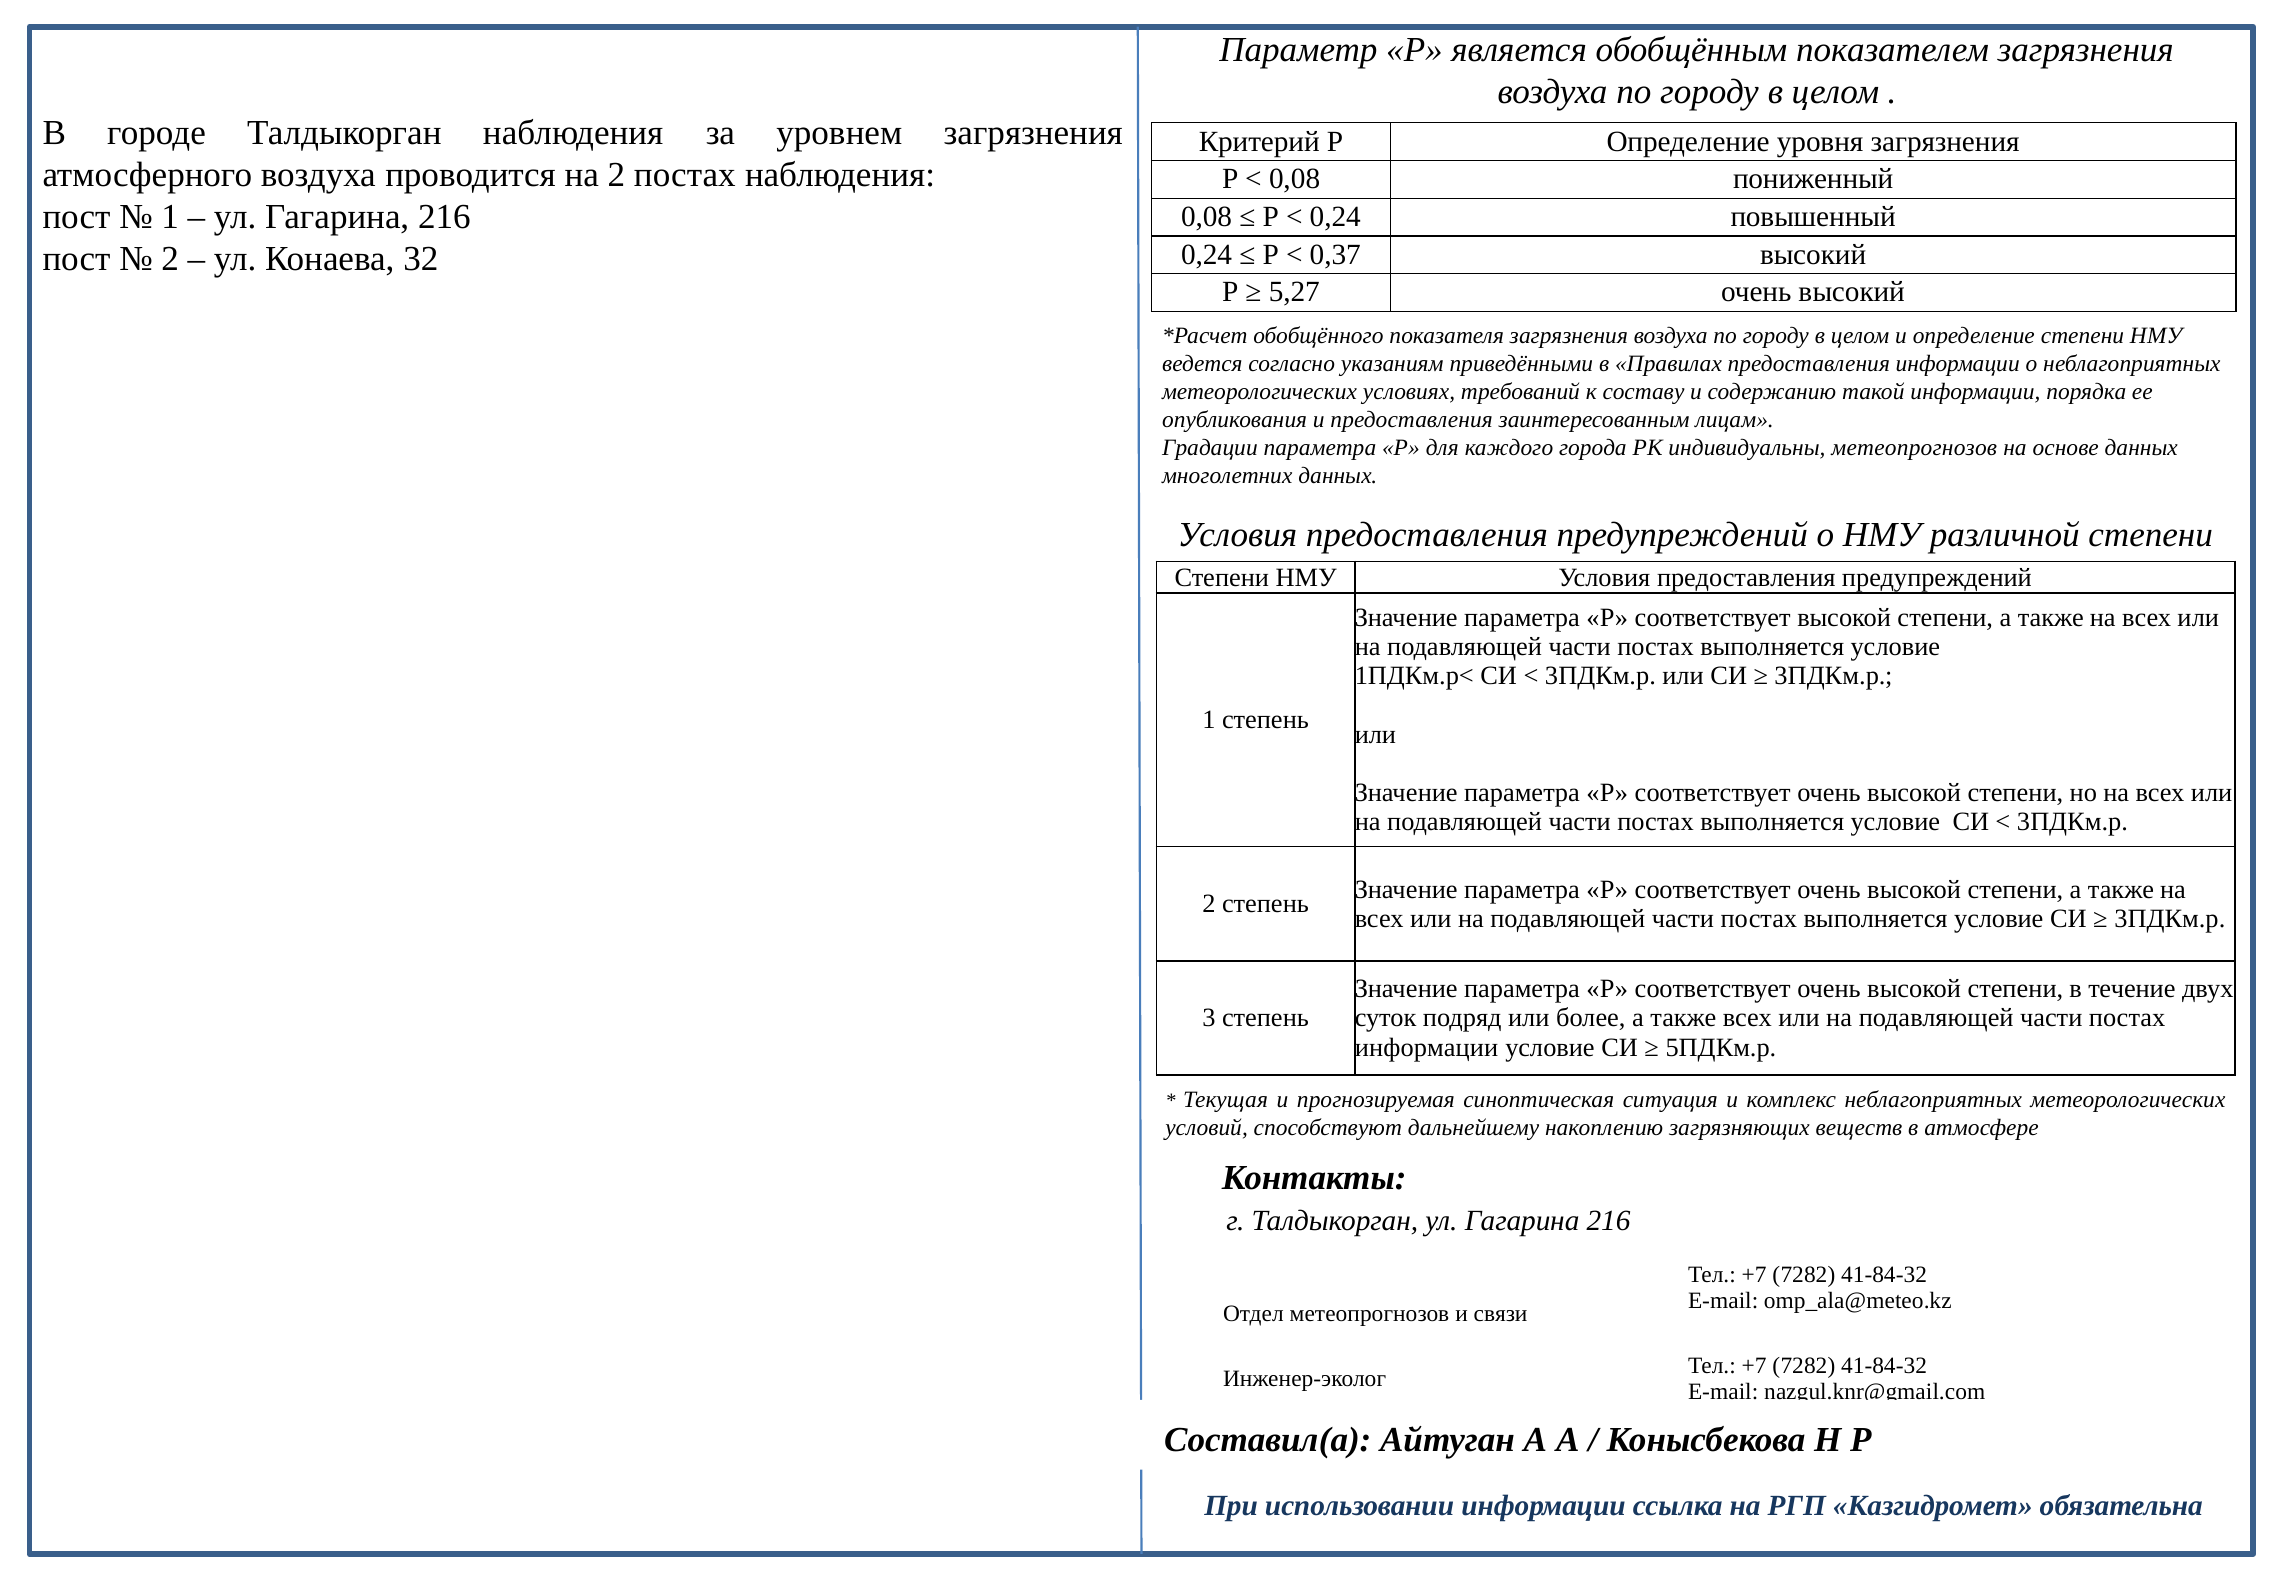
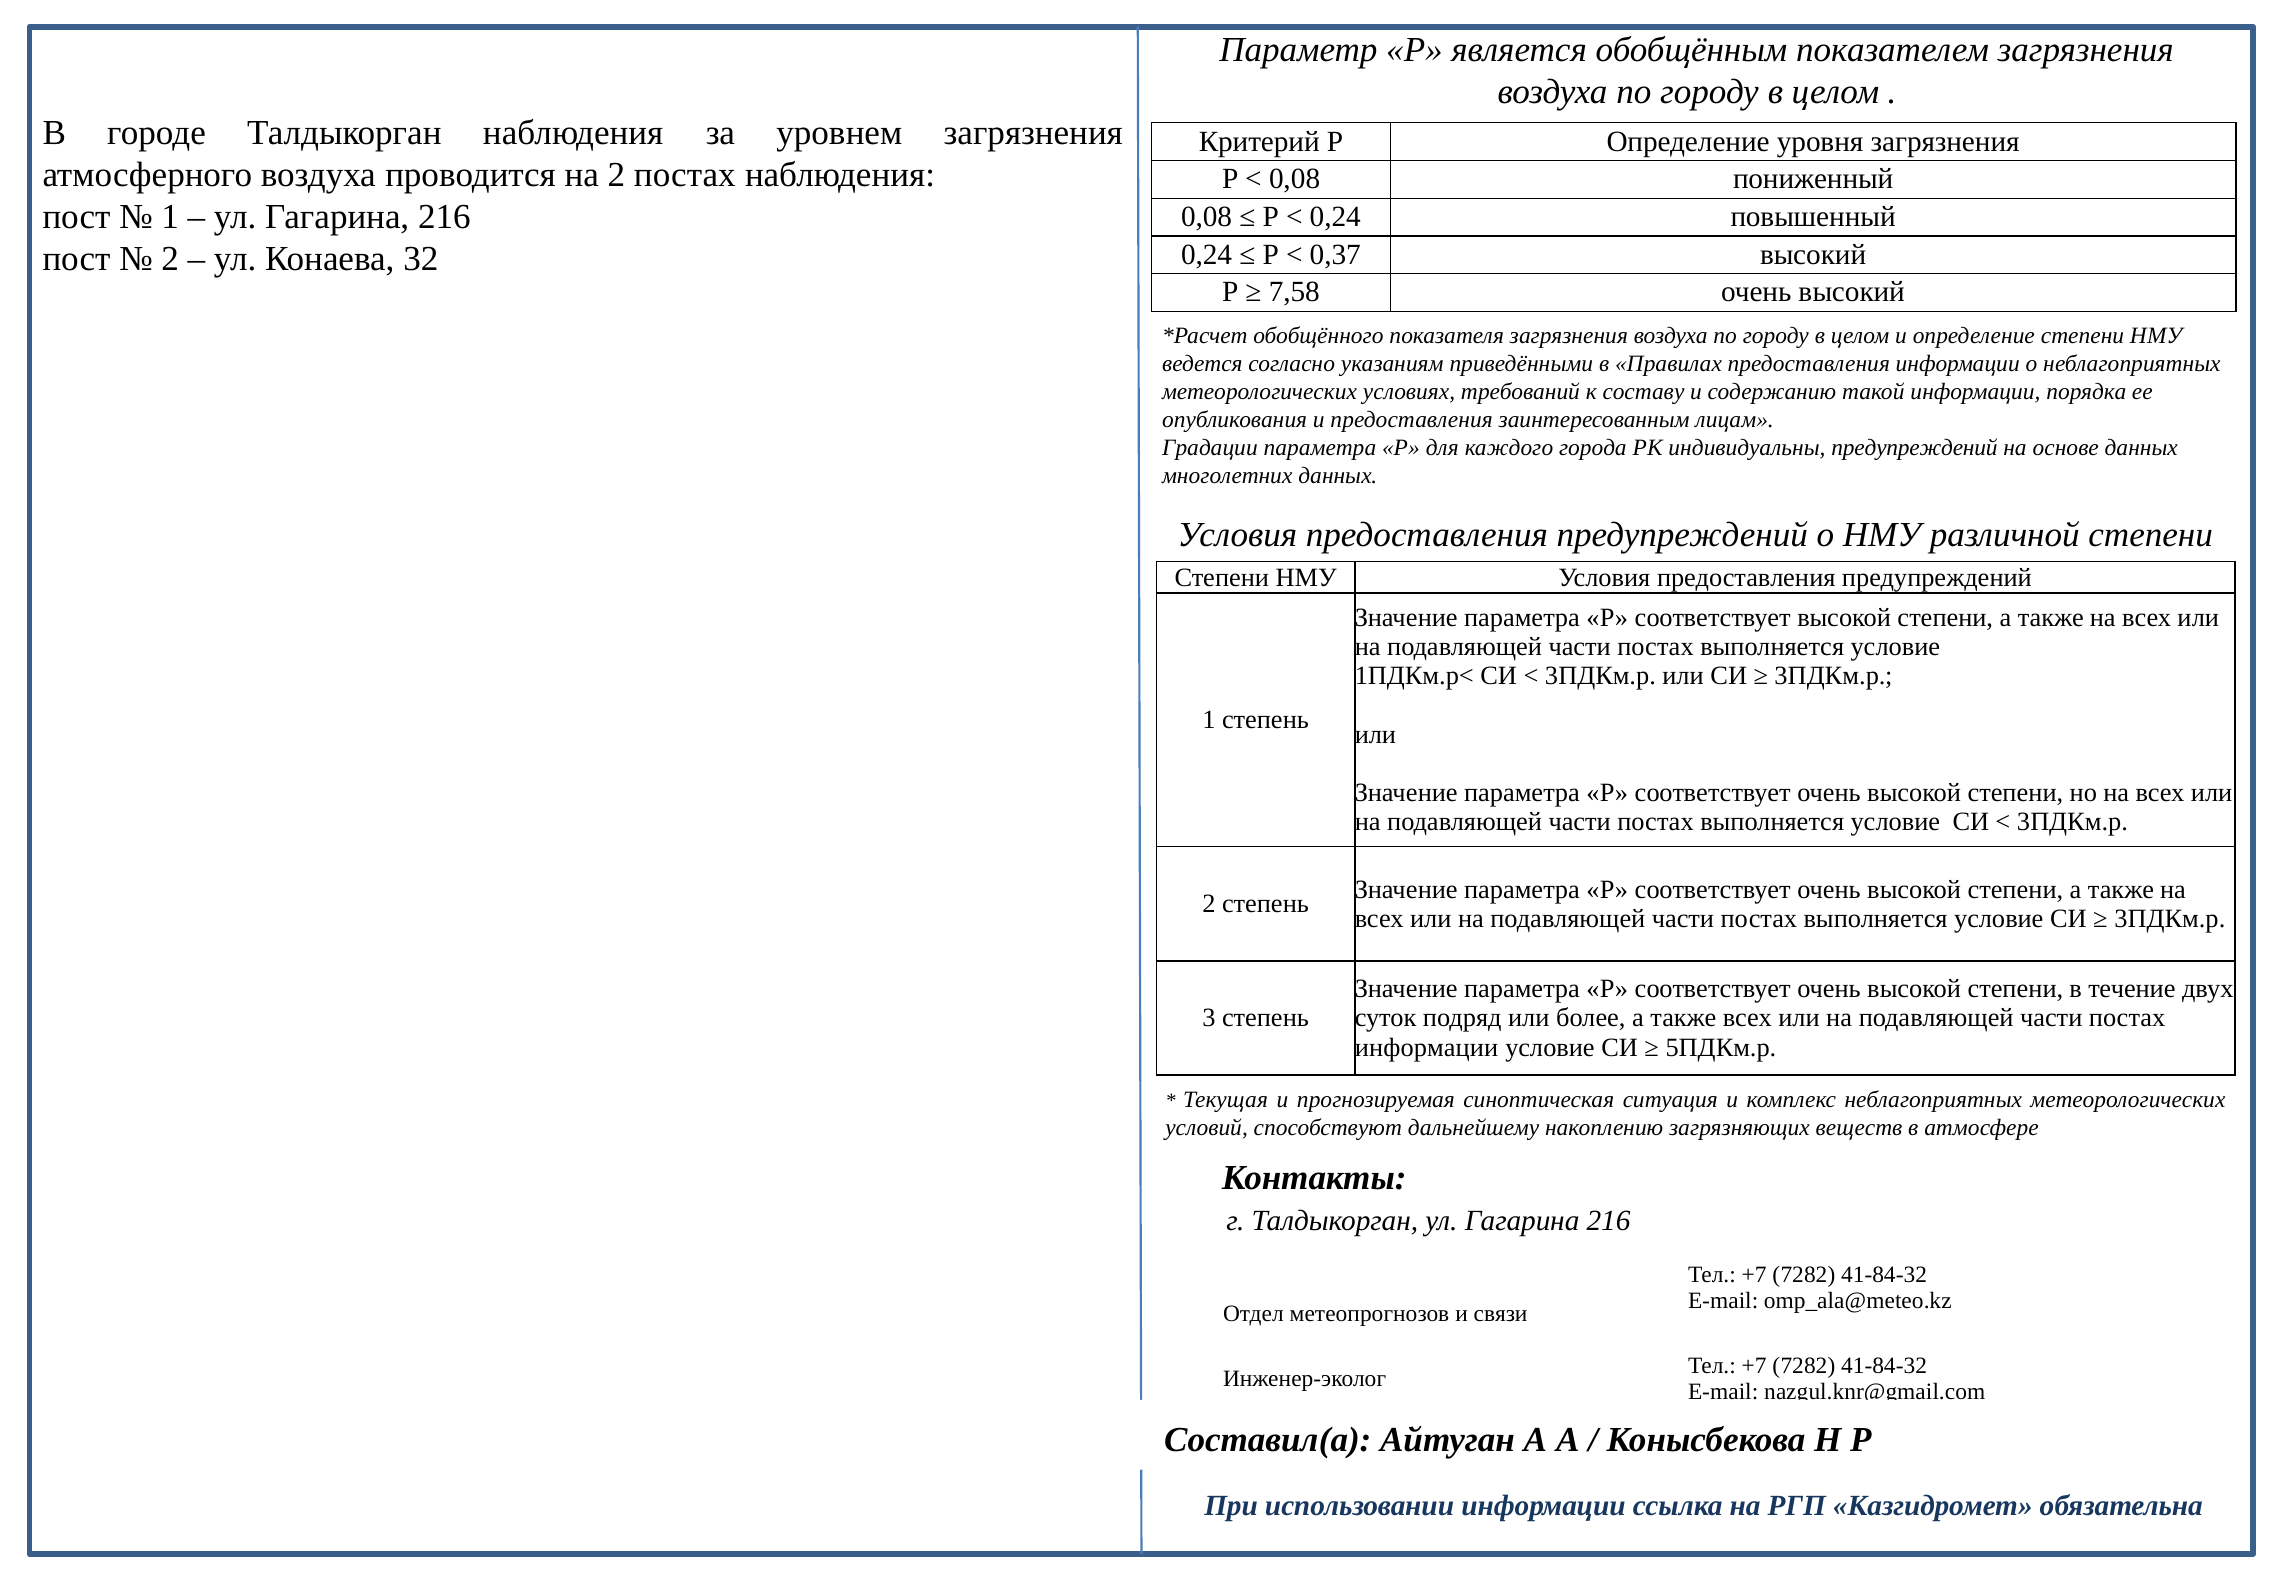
5,27: 5,27 -> 7,58 (1294, 292)
индивидуальны метеопрогнозов: метеопрогнозов -> предупреждений (1915, 447)
